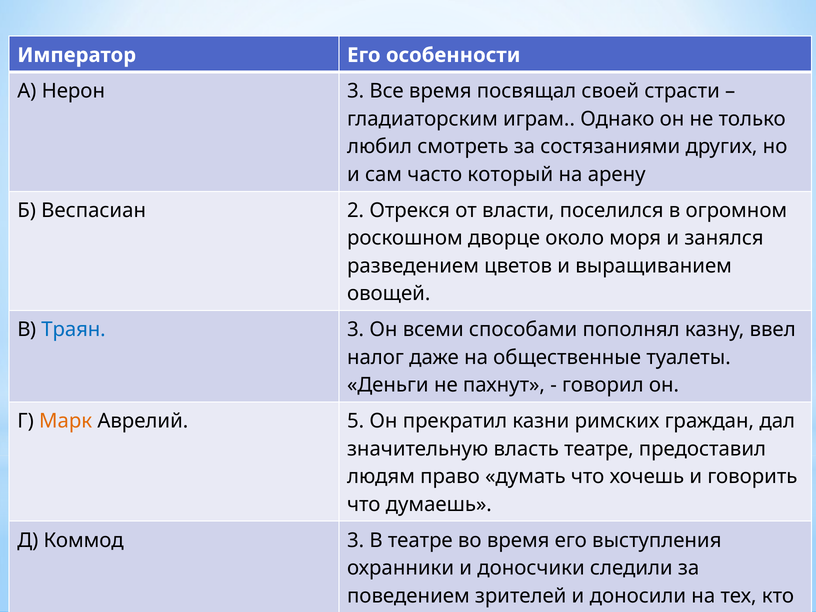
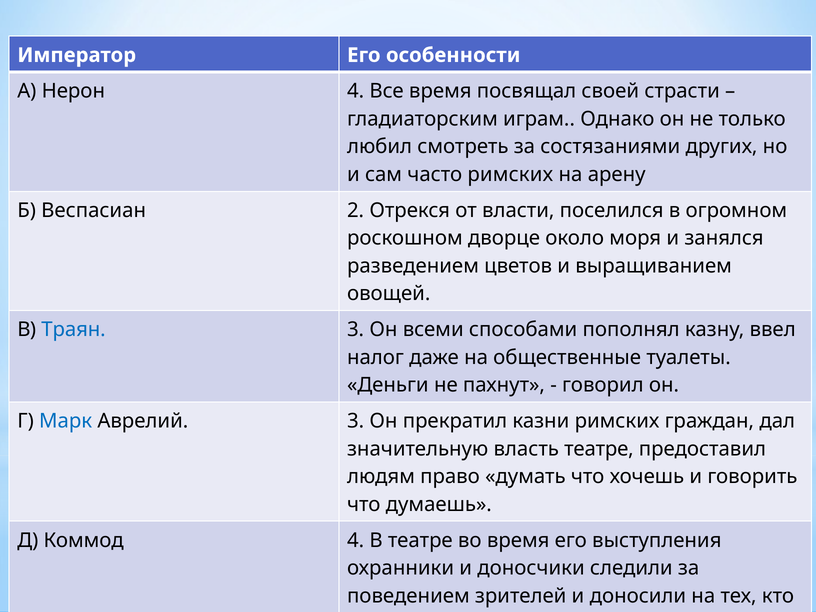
Нерон 3: 3 -> 4 (356, 91)
часто который: который -> римских (510, 174)
Марк colour: orange -> blue (66, 421)
Аврелий 5: 5 -> 3 (356, 421)
Коммод 3: 3 -> 4 (356, 540)
